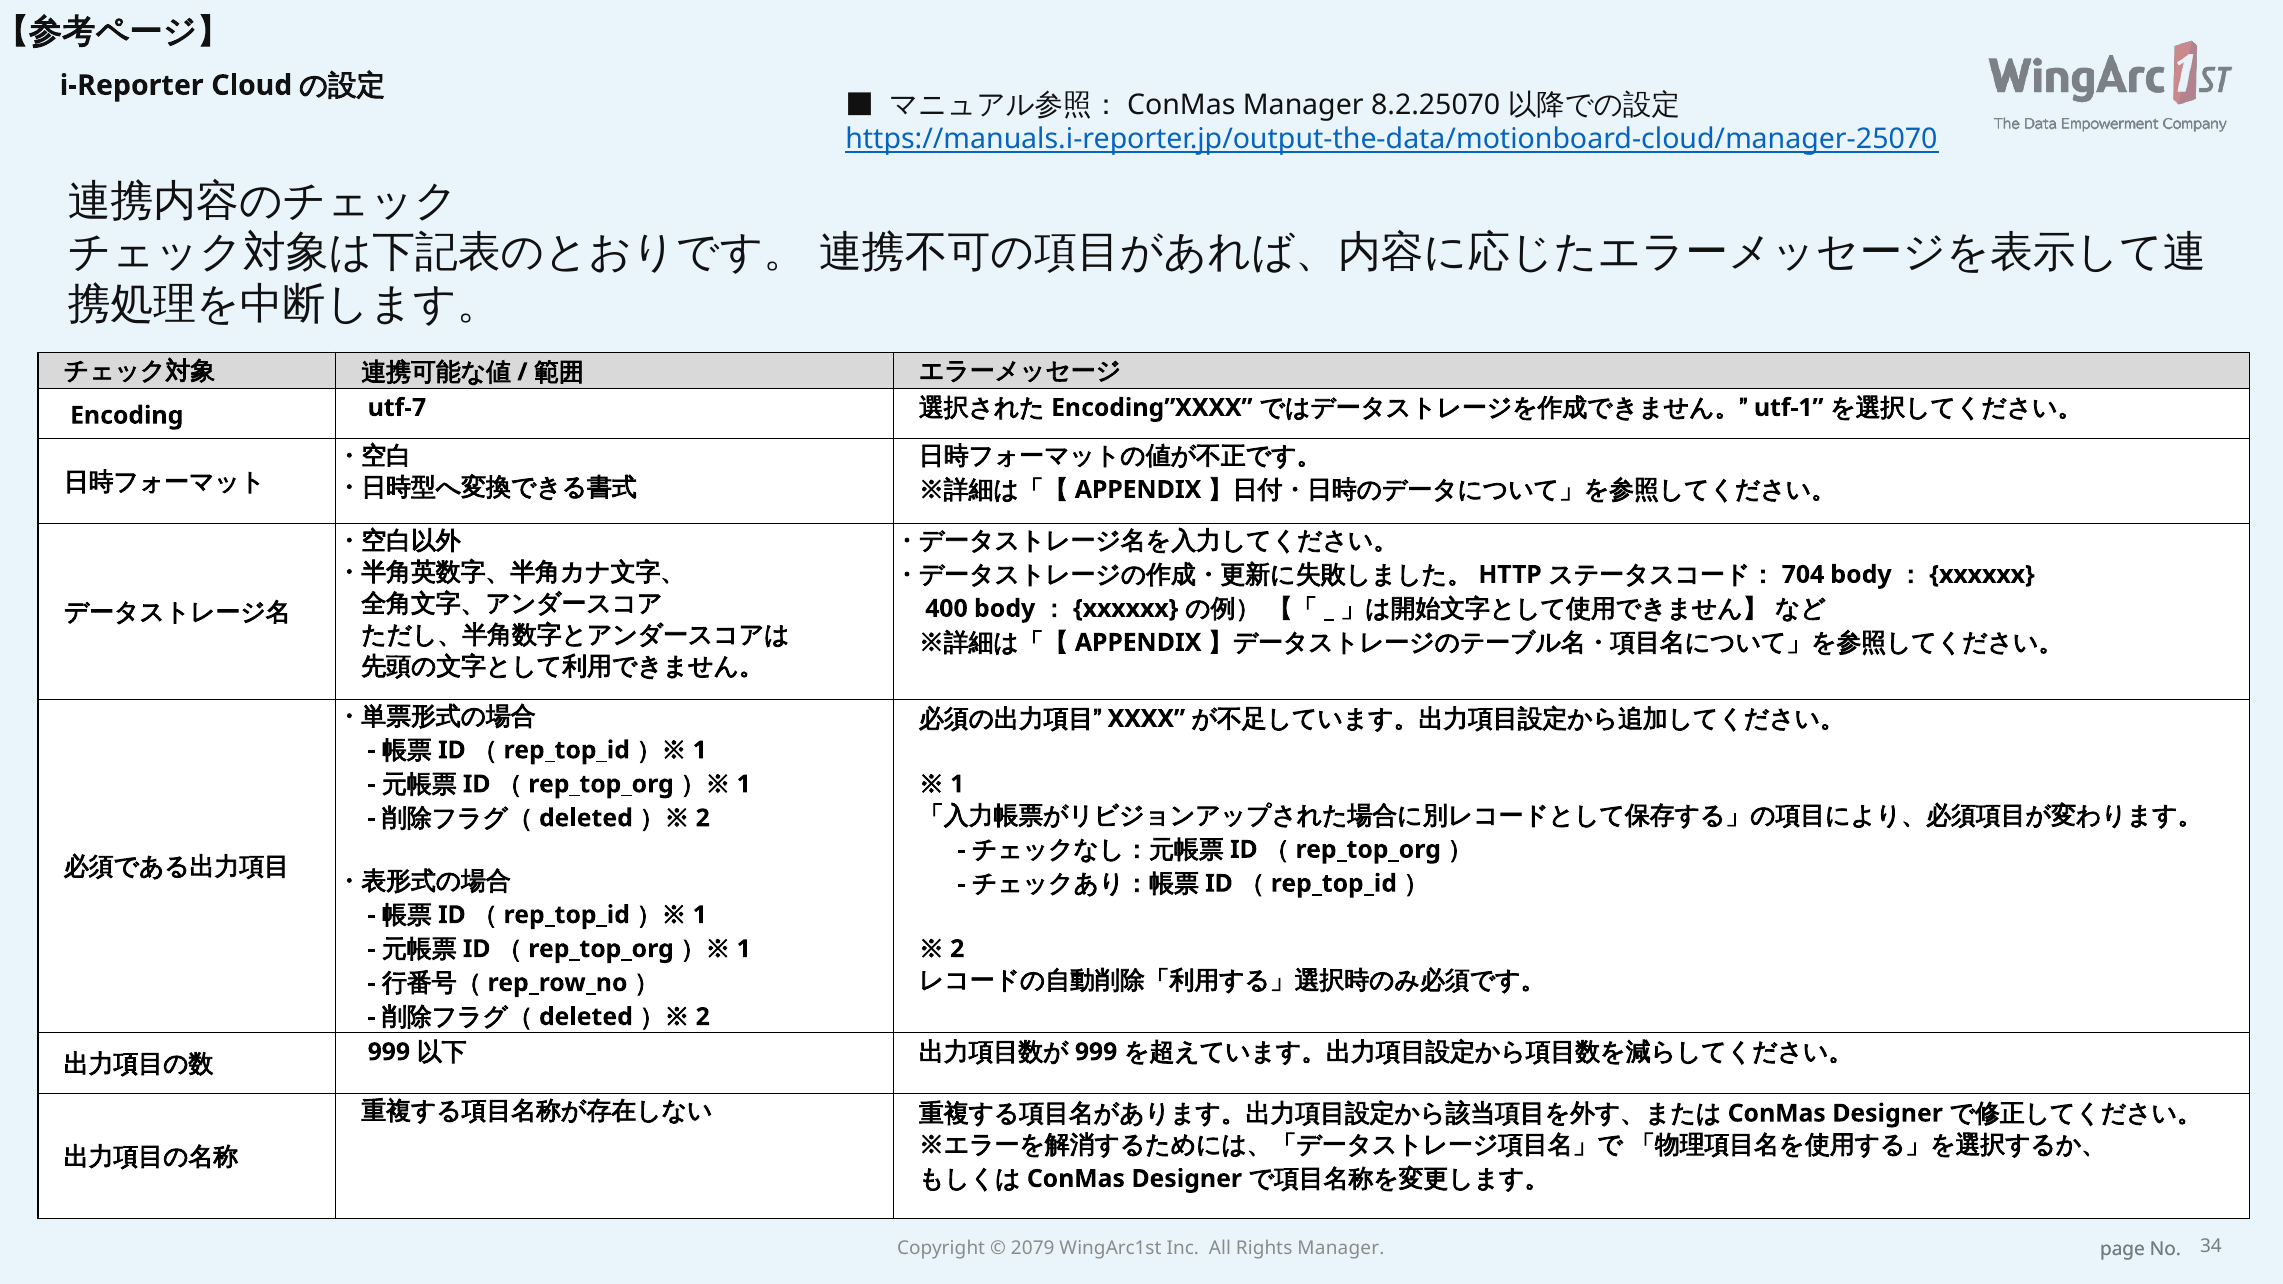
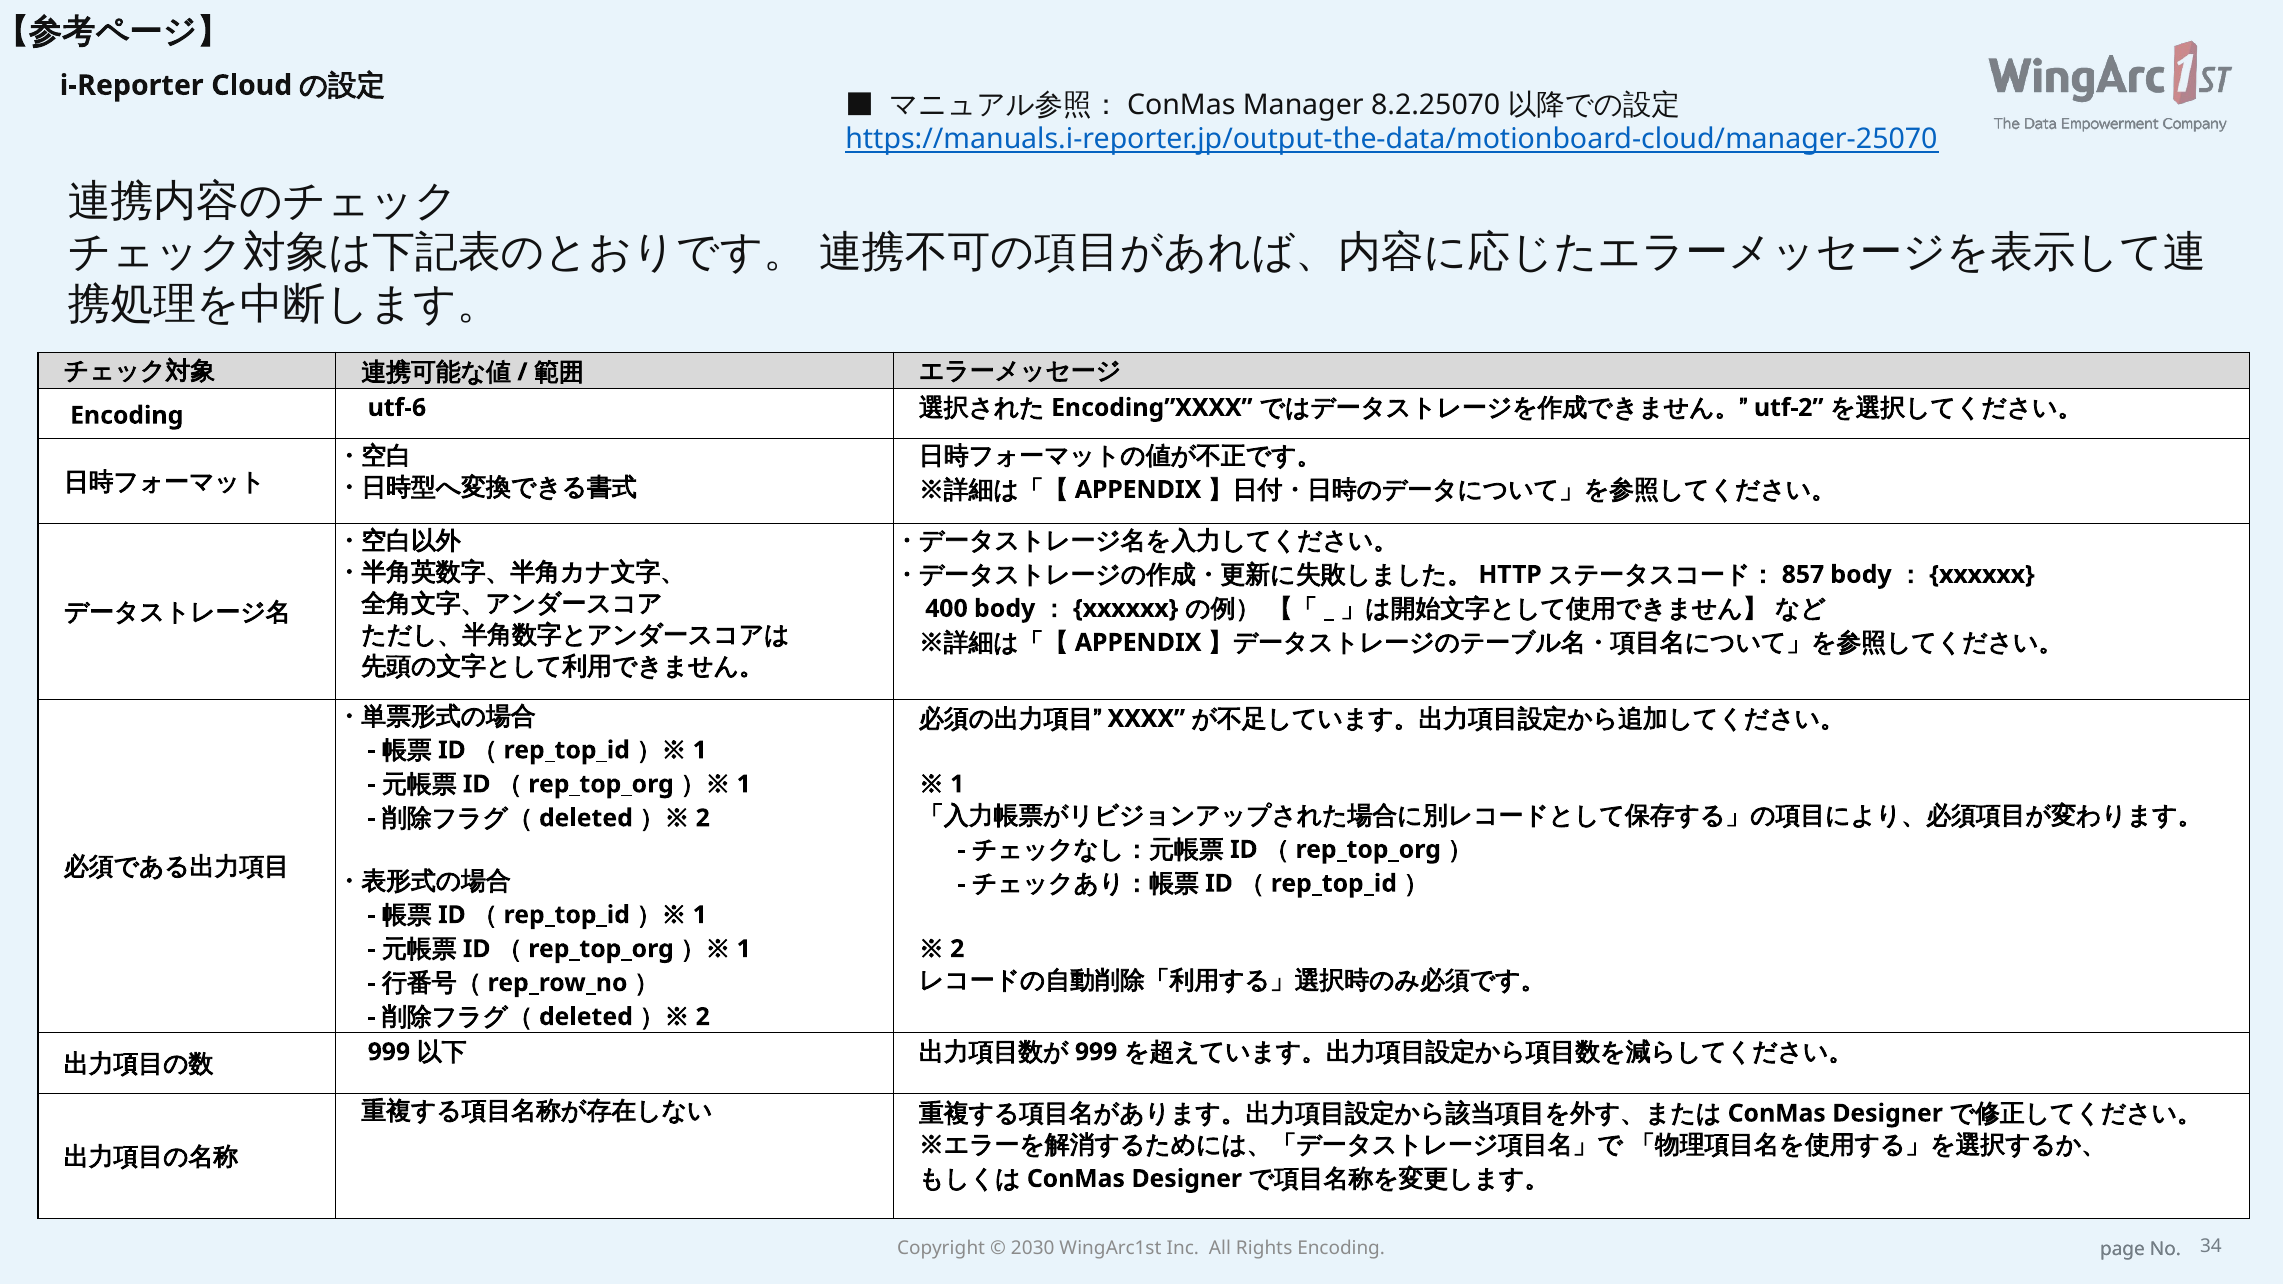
utf-7: utf-7 -> utf-6 (397, 408)
utf-1: utf-1 -> utf-2 (1789, 408)
704: 704 -> 857 (1803, 575)
2079: 2079 -> 2030 (1033, 1249)
Rights Manager: Manager -> Encoding (1341, 1249)
